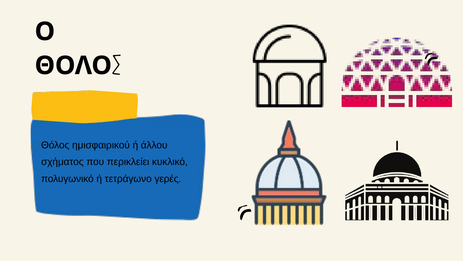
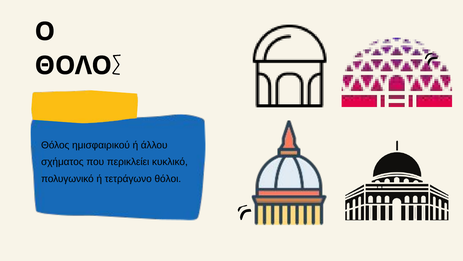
γερές: γερές -> θόλοι (168, 178)
